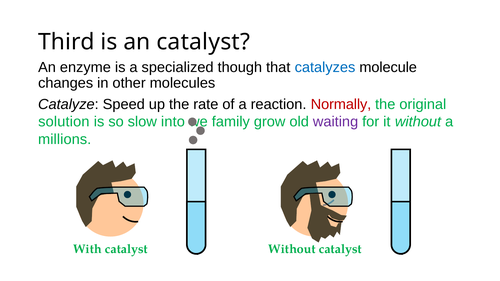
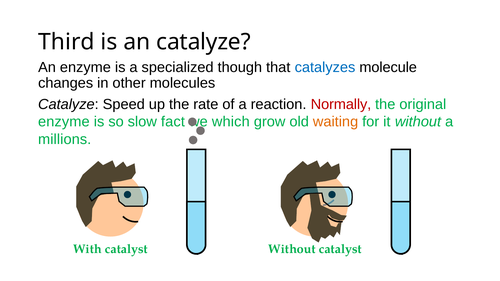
an catalyst: catalyst -> catalyze (203, 42)
solution: solution -> enzyme (64, 122)
into: into -> fact (173, 122)
family: family -> which (231, 122)
waiting colour: purple -> orange (336, 122)
